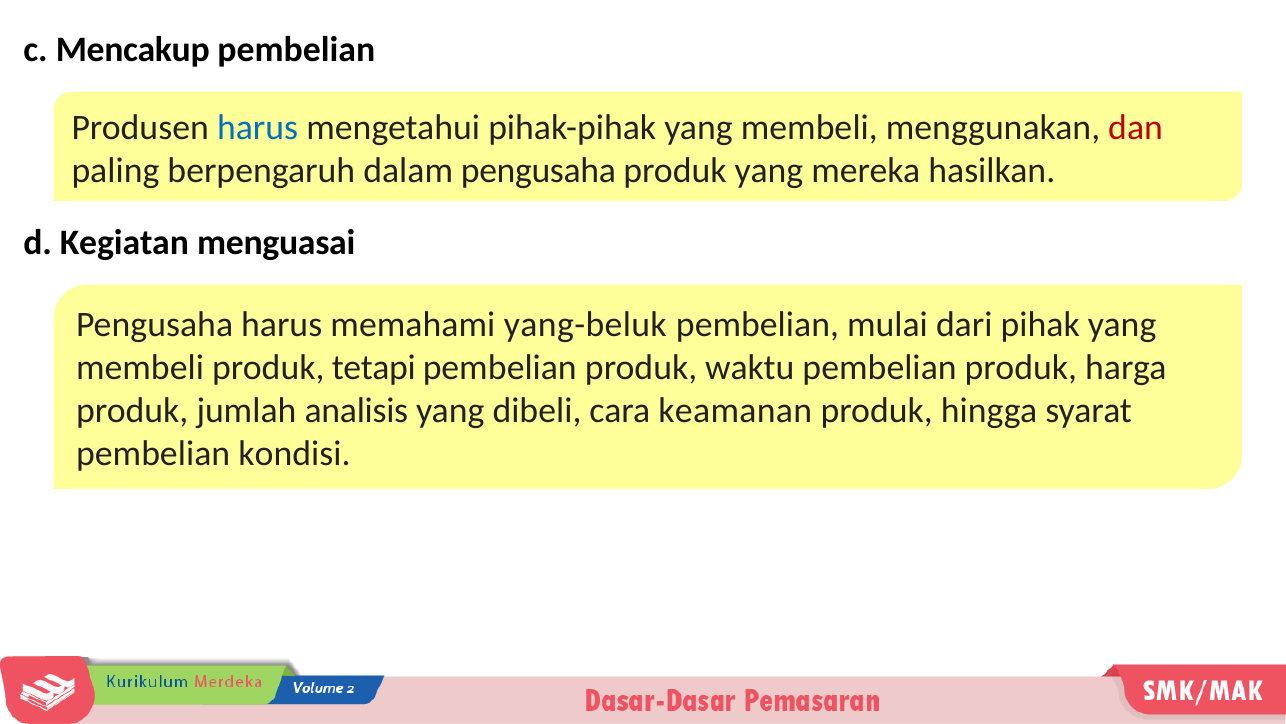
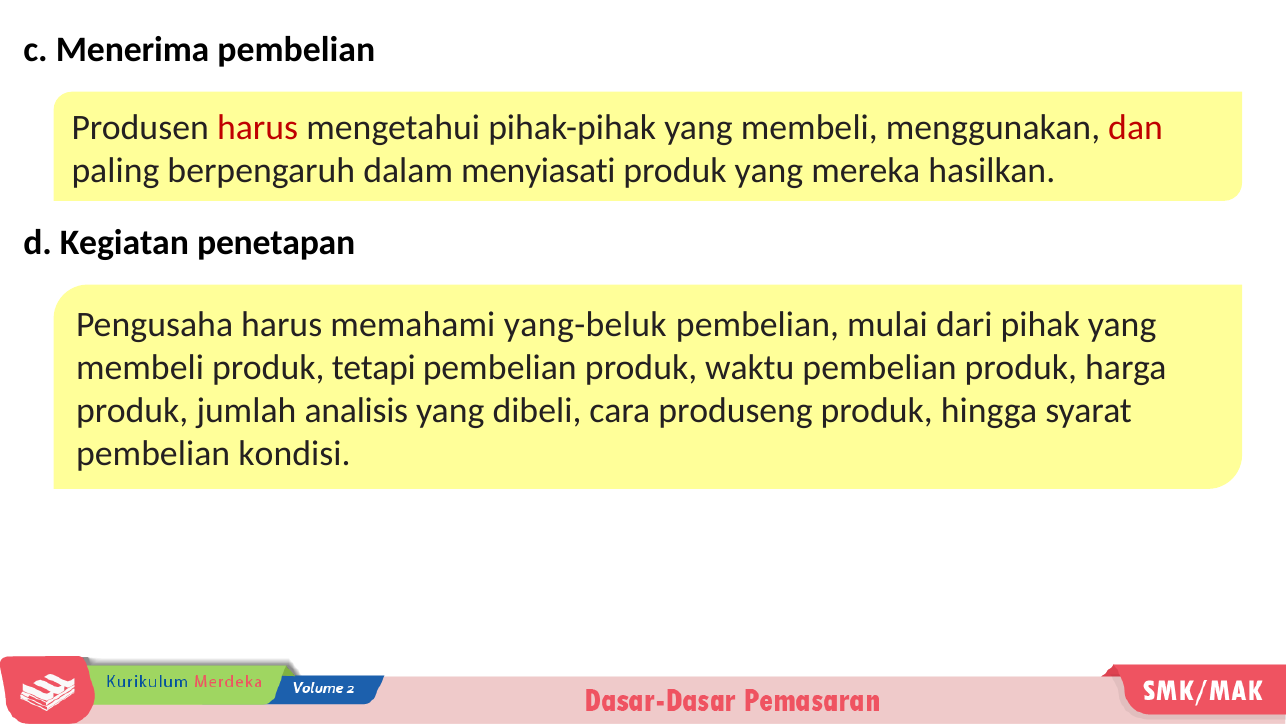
Mencakup: Mencakup -> Menerima (133, 50)
harus colour: blue -> red (258, 127)
dalam pengusaha: pengusaha -> menyiasati (538, 170)
menguasai: menguasai -> penetapan (276, 242)
keamanan: keamanan -> produseng (735, 410)
